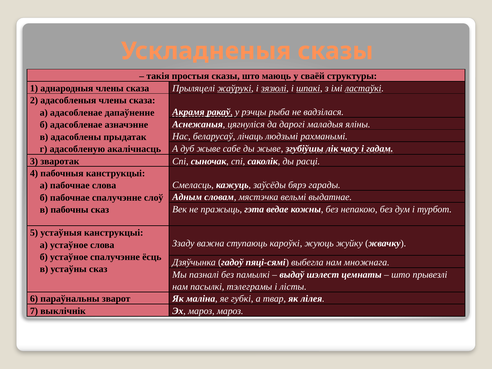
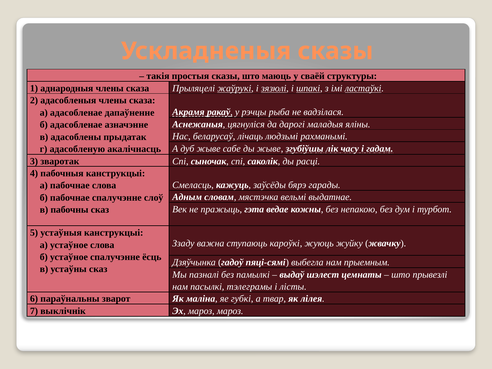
множнага: множнага -> прыемным (367, 262)
